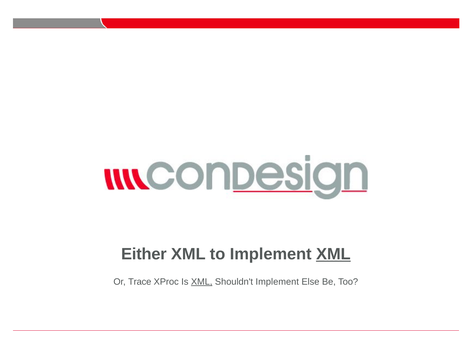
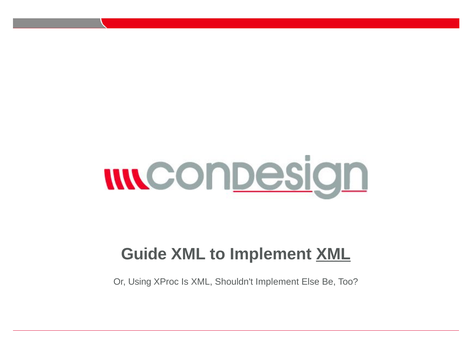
Either: Either -> Guide (144, 254)
Trace: Trace -> Using (140, 282)
XML underline: present -> none (202, 282)
